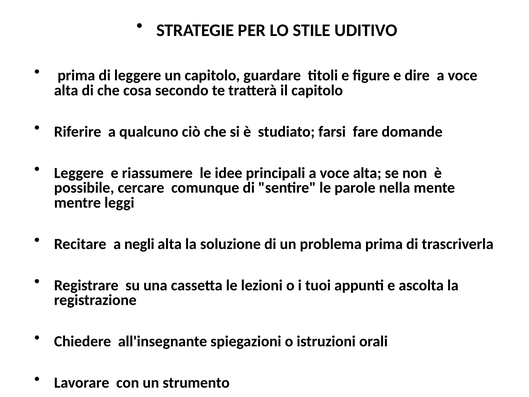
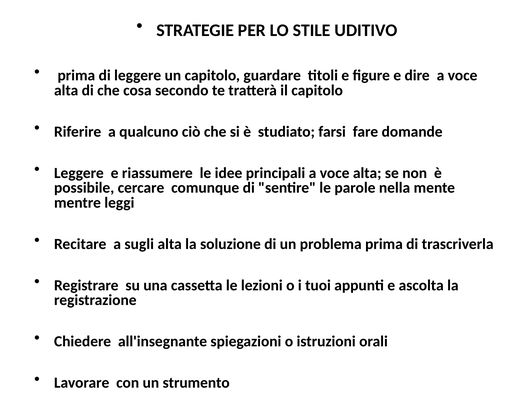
negli: negli -> sugli (139, 244)
